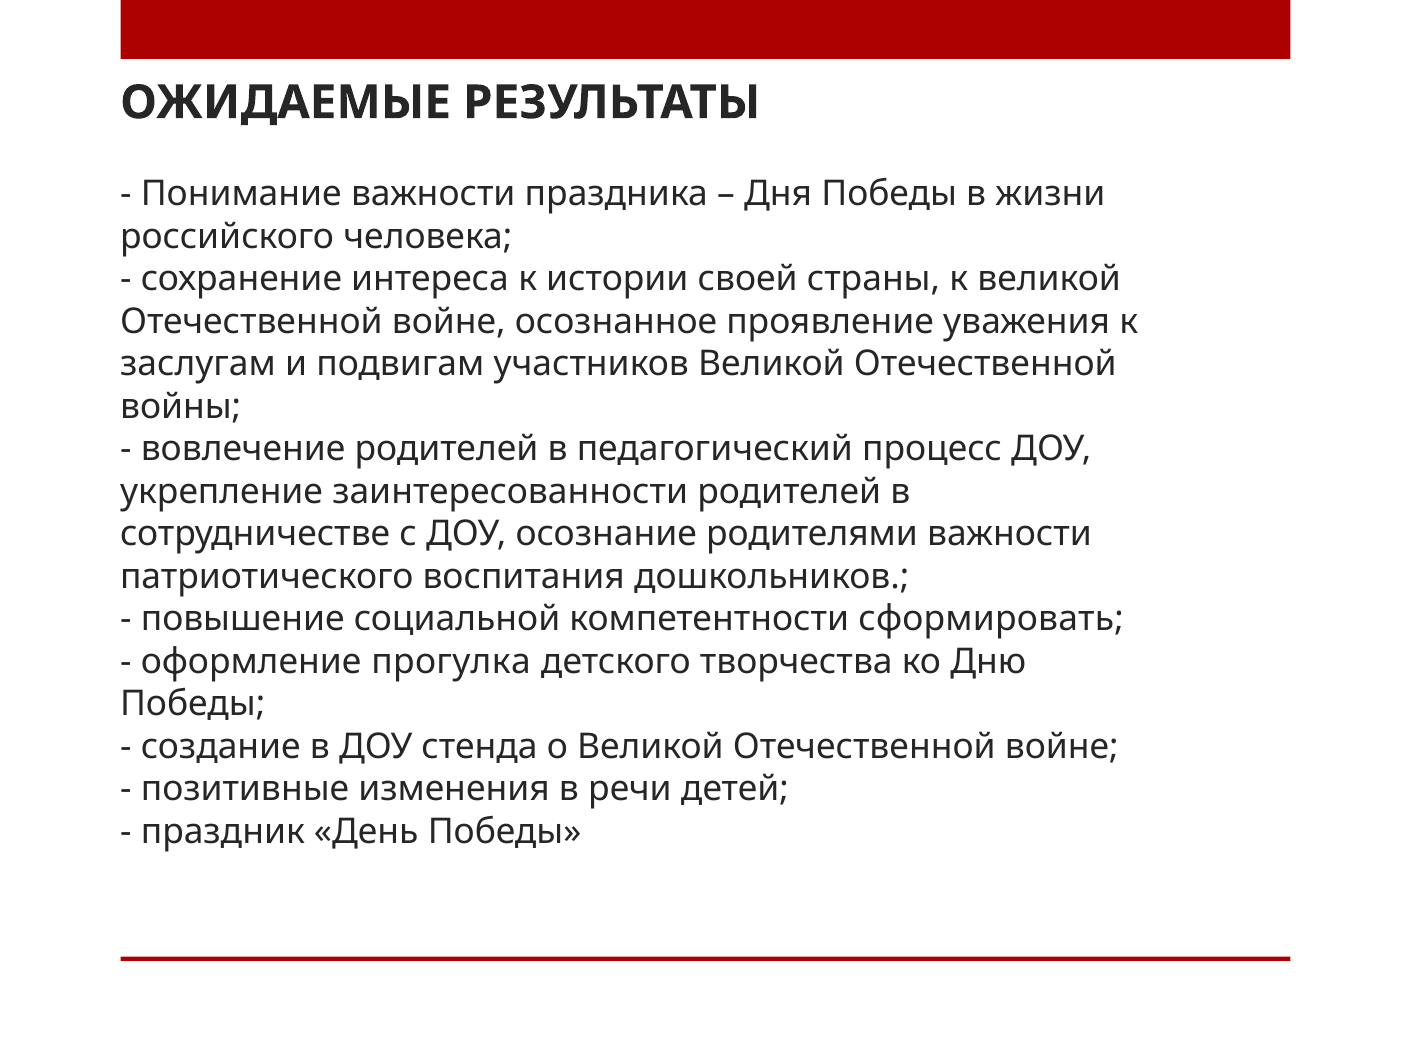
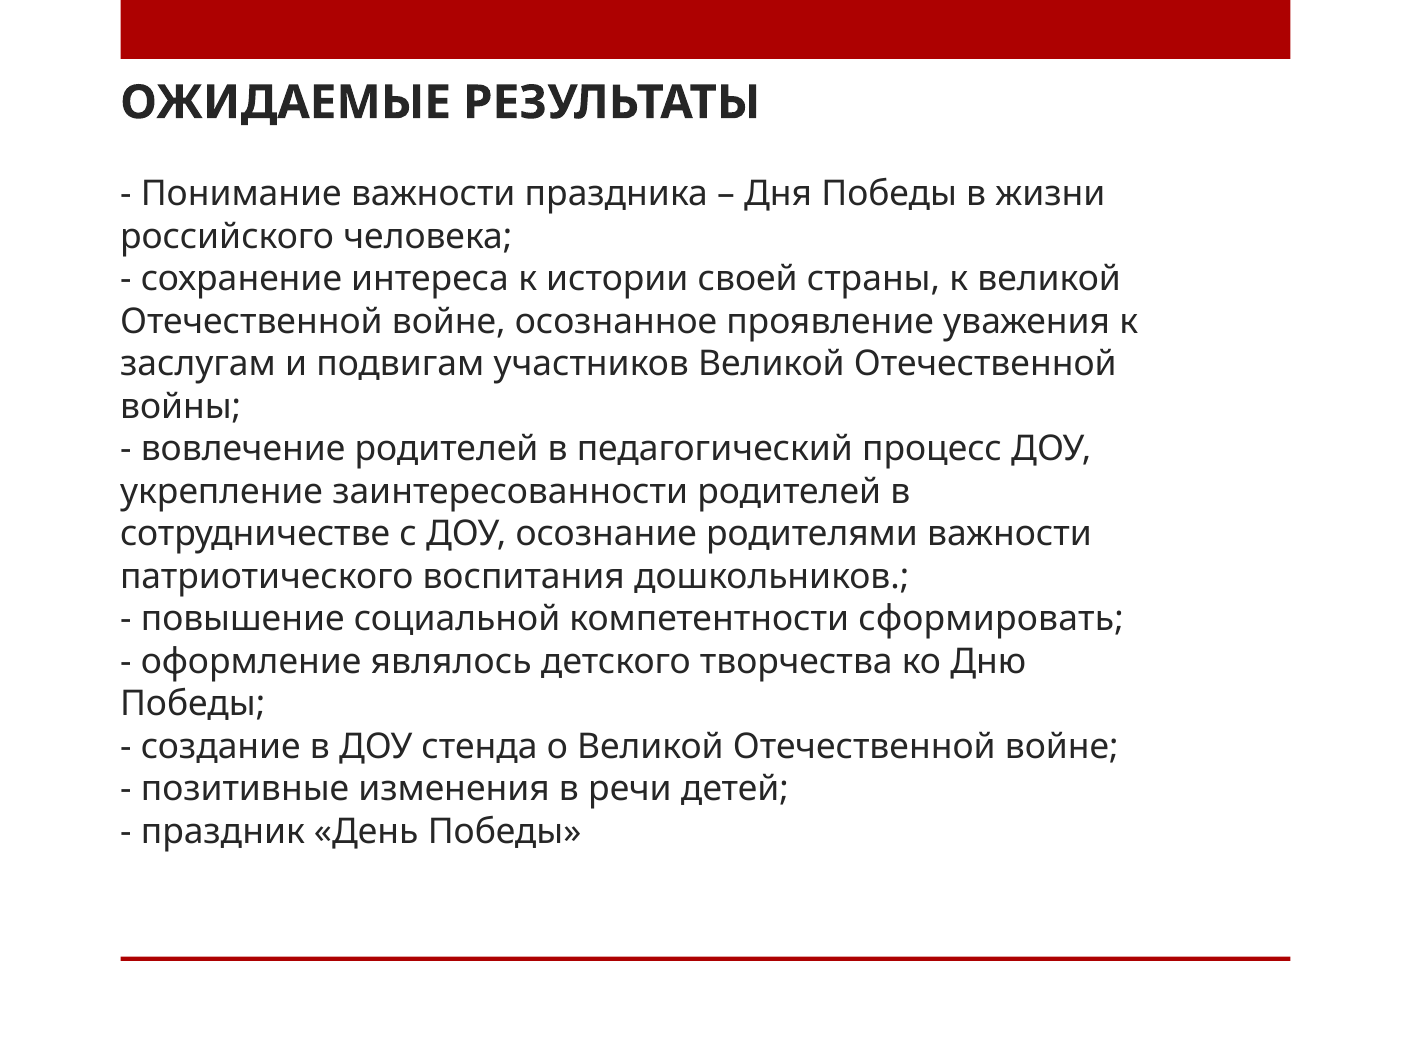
прогулка: прогулка -> являлось (451, 662)
